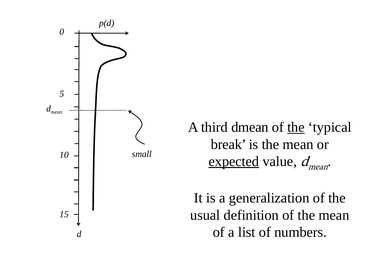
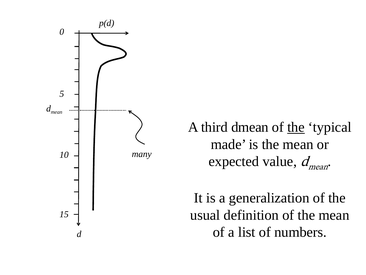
break: break -> made (229, 144)
small: small -> many (142, 154)
expected underline: present -> none (234, 161)
